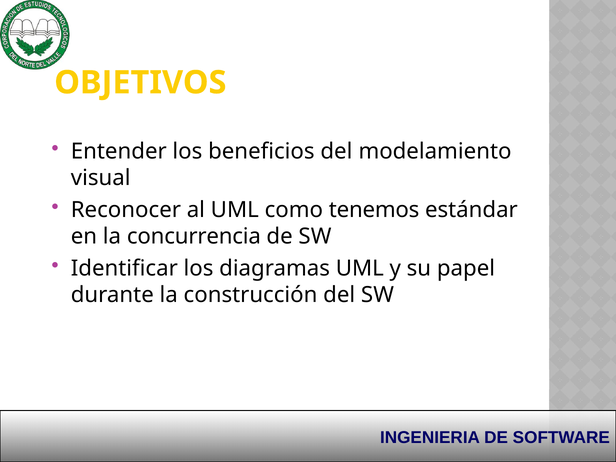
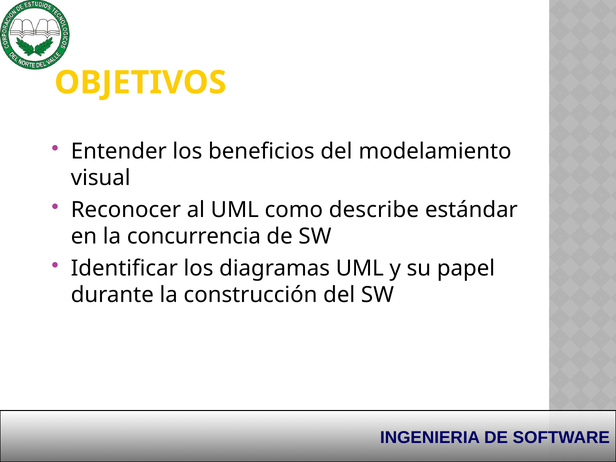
tenemos: tenemos -> describe (374, 210)
